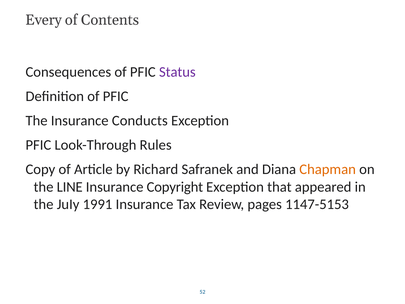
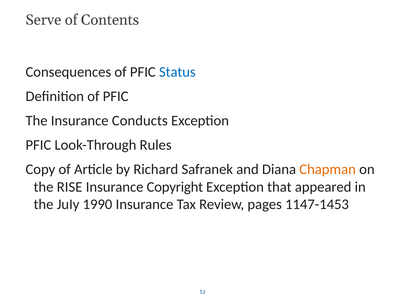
Every: Every -> Serve (43, 20)
Status colour: purple -> blue (177, 72)
LINE: LINE -> RISE (70, 187)
1991: 1991 -> 1990 (98, 204)
1147-5153: 1147-5153 -> 1147-1453 (317, 204)
